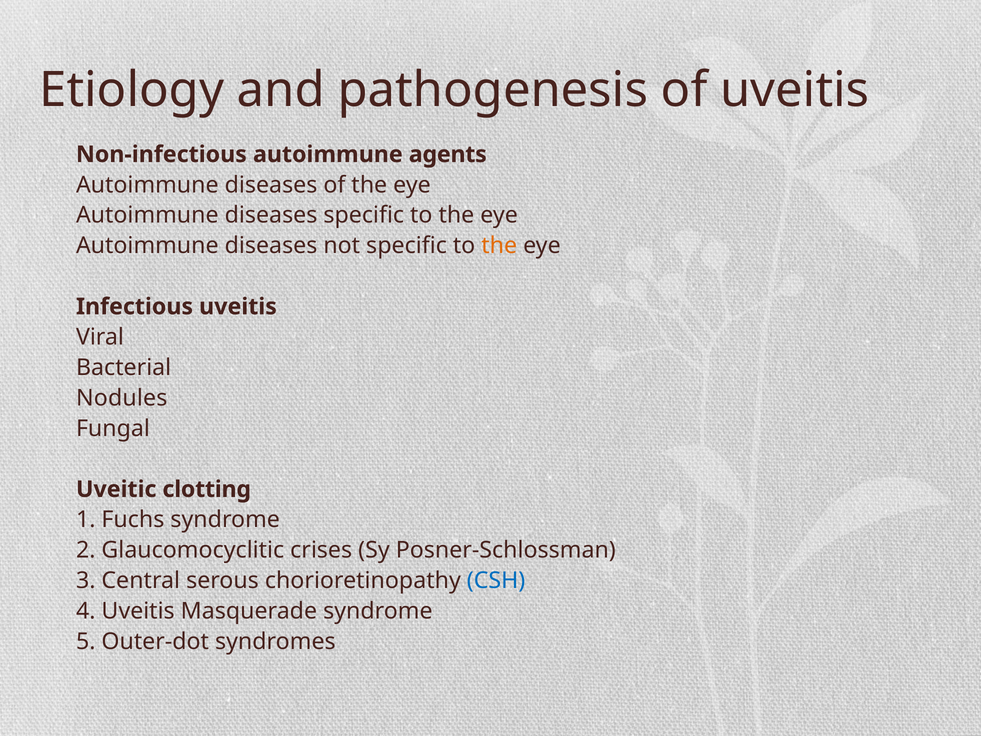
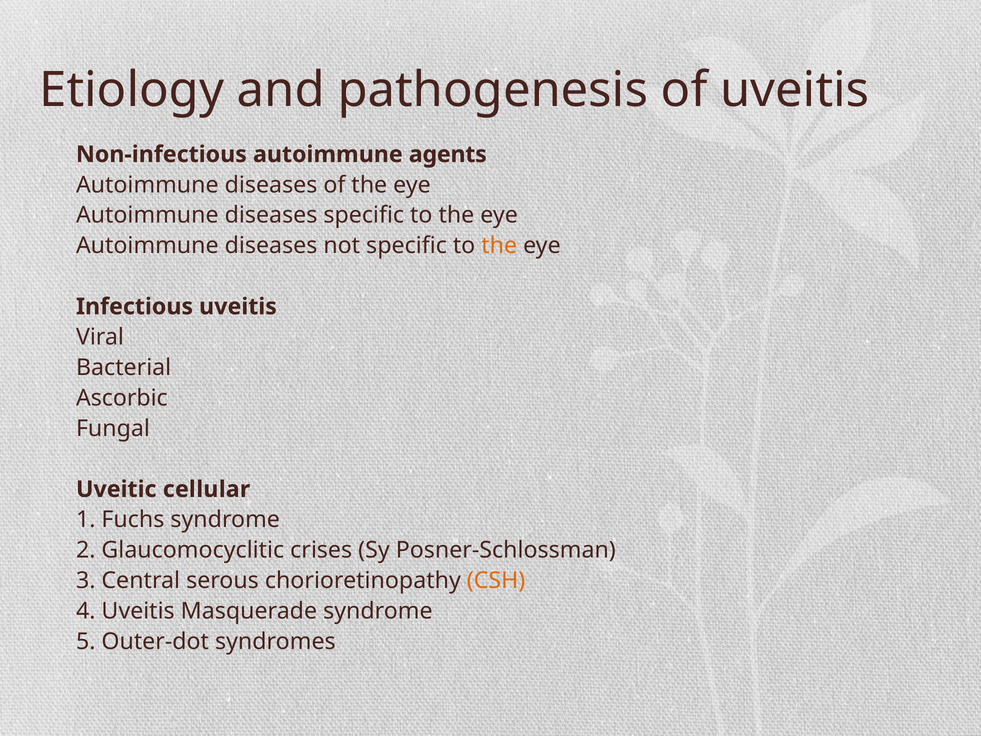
Nodules: Nodules -> Ascorbic (122, 398)
clotting: clotting -> cellular (207, 489)
CSH colour: blue -> orange (496, 580)
